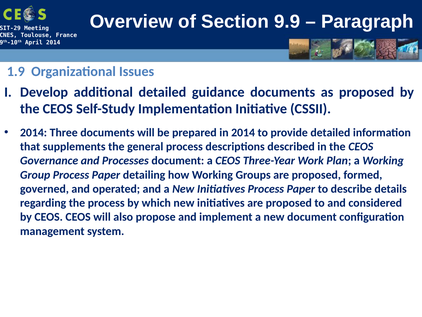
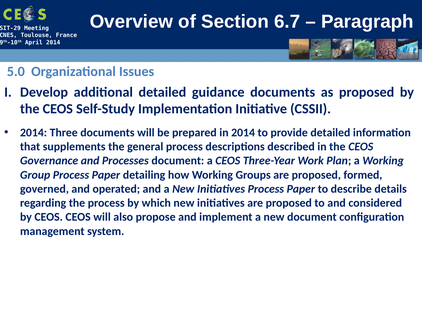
9.9: 9.9 -> 6.7 (287, 22)
1.9: 1.9 -> 5.0 (16, 72)
